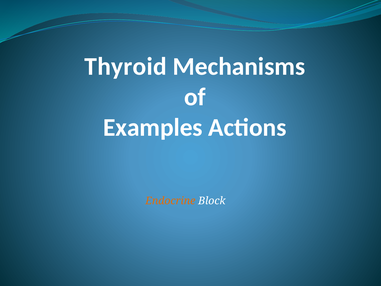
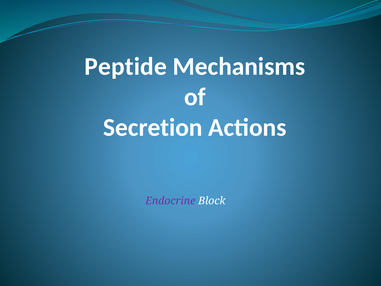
Thyroid: Thyroid -> Peptide (126, 67)
Examples: Examples -> Secretion (153, 127)
Endocrine colour: orange -> purple (170, 201)
